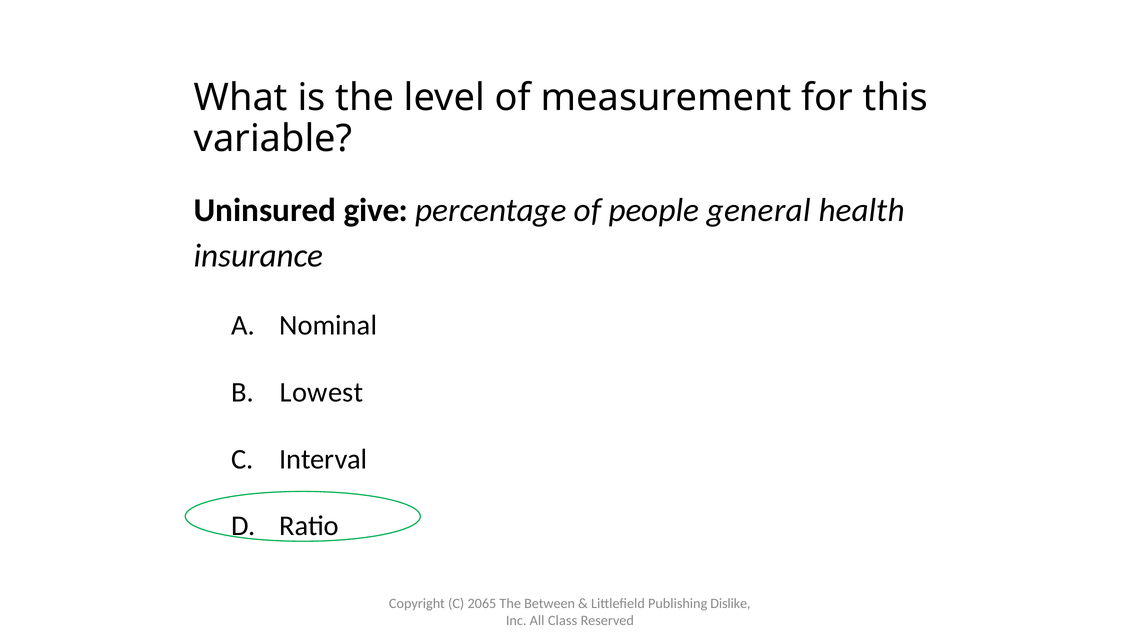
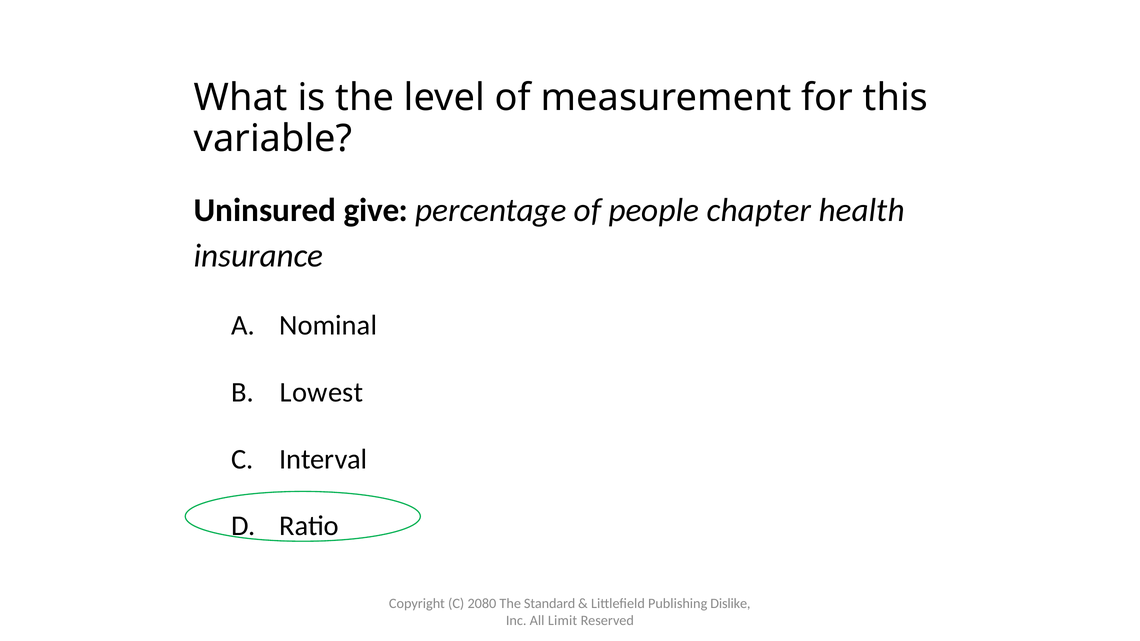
general: general -> chapter (759, 210)
2065: 2065 -> 2080 (482, 604)
Between: Between -> Standard (550, 604)
Class: Class -> Limit (563, 621)
